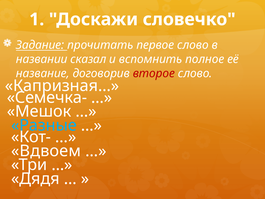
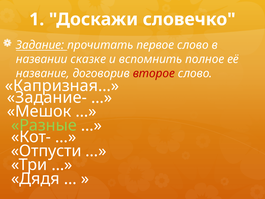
сказал: сказал -> сказке (88, 59)
Семечка-: Семечка- -> Задание- (47, 97)
Разные colour: light blue -> light green (44, 125)
Вдвоем: Вдвоем -> Отпусти (46, 151)
